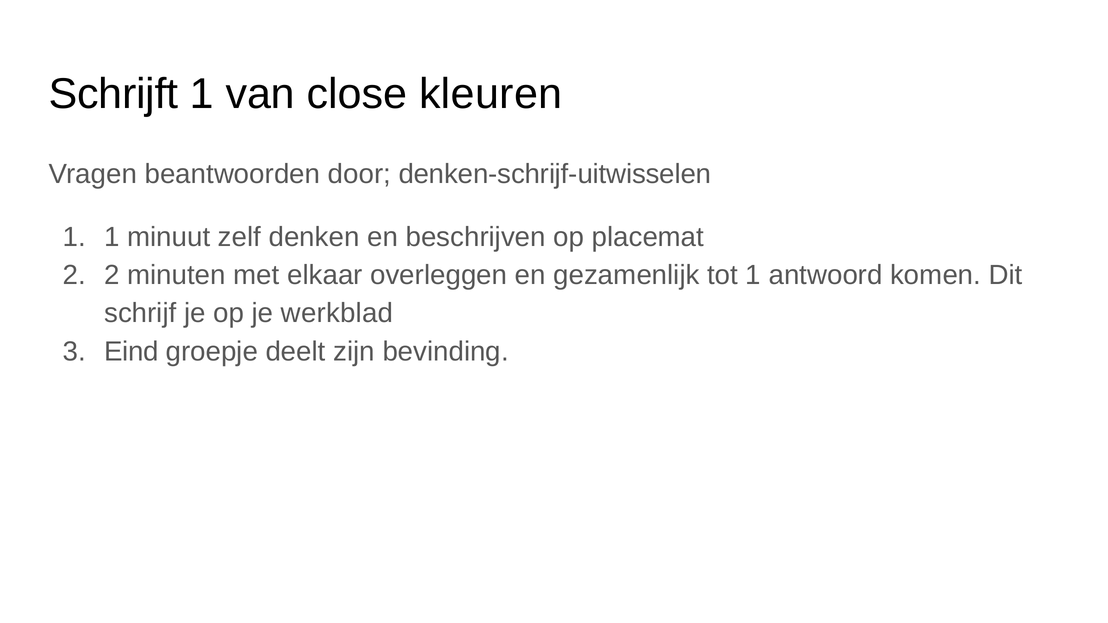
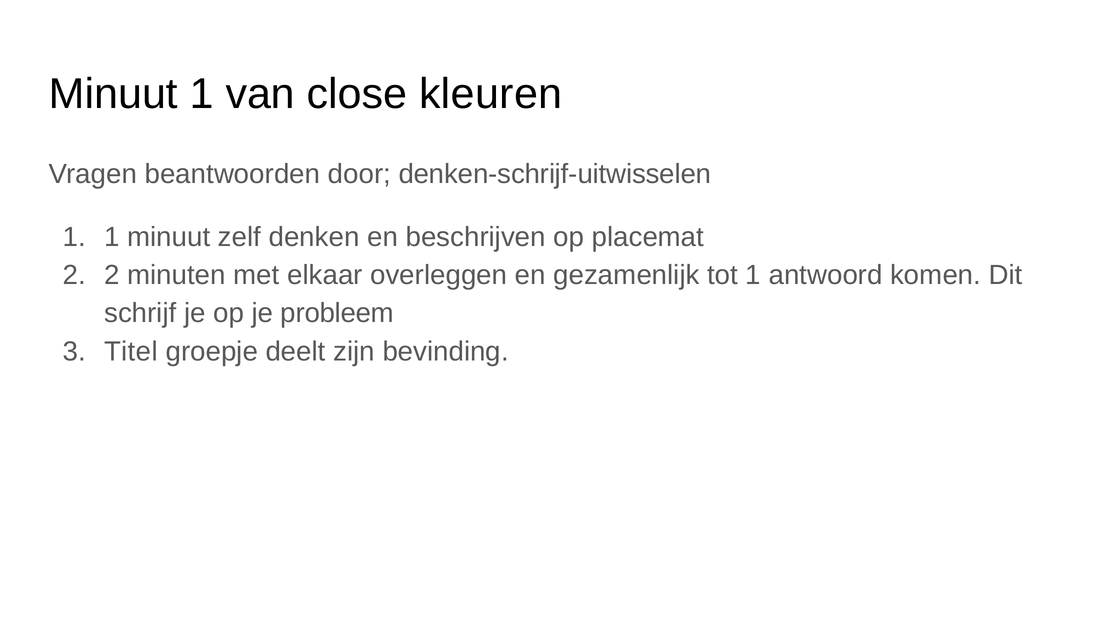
Schrijft: Schrijft -> Minuut (113, 94)
werkblad: werkblad -> probleem (337, 313)
Eind: Eind -> Titel (131, 352)
